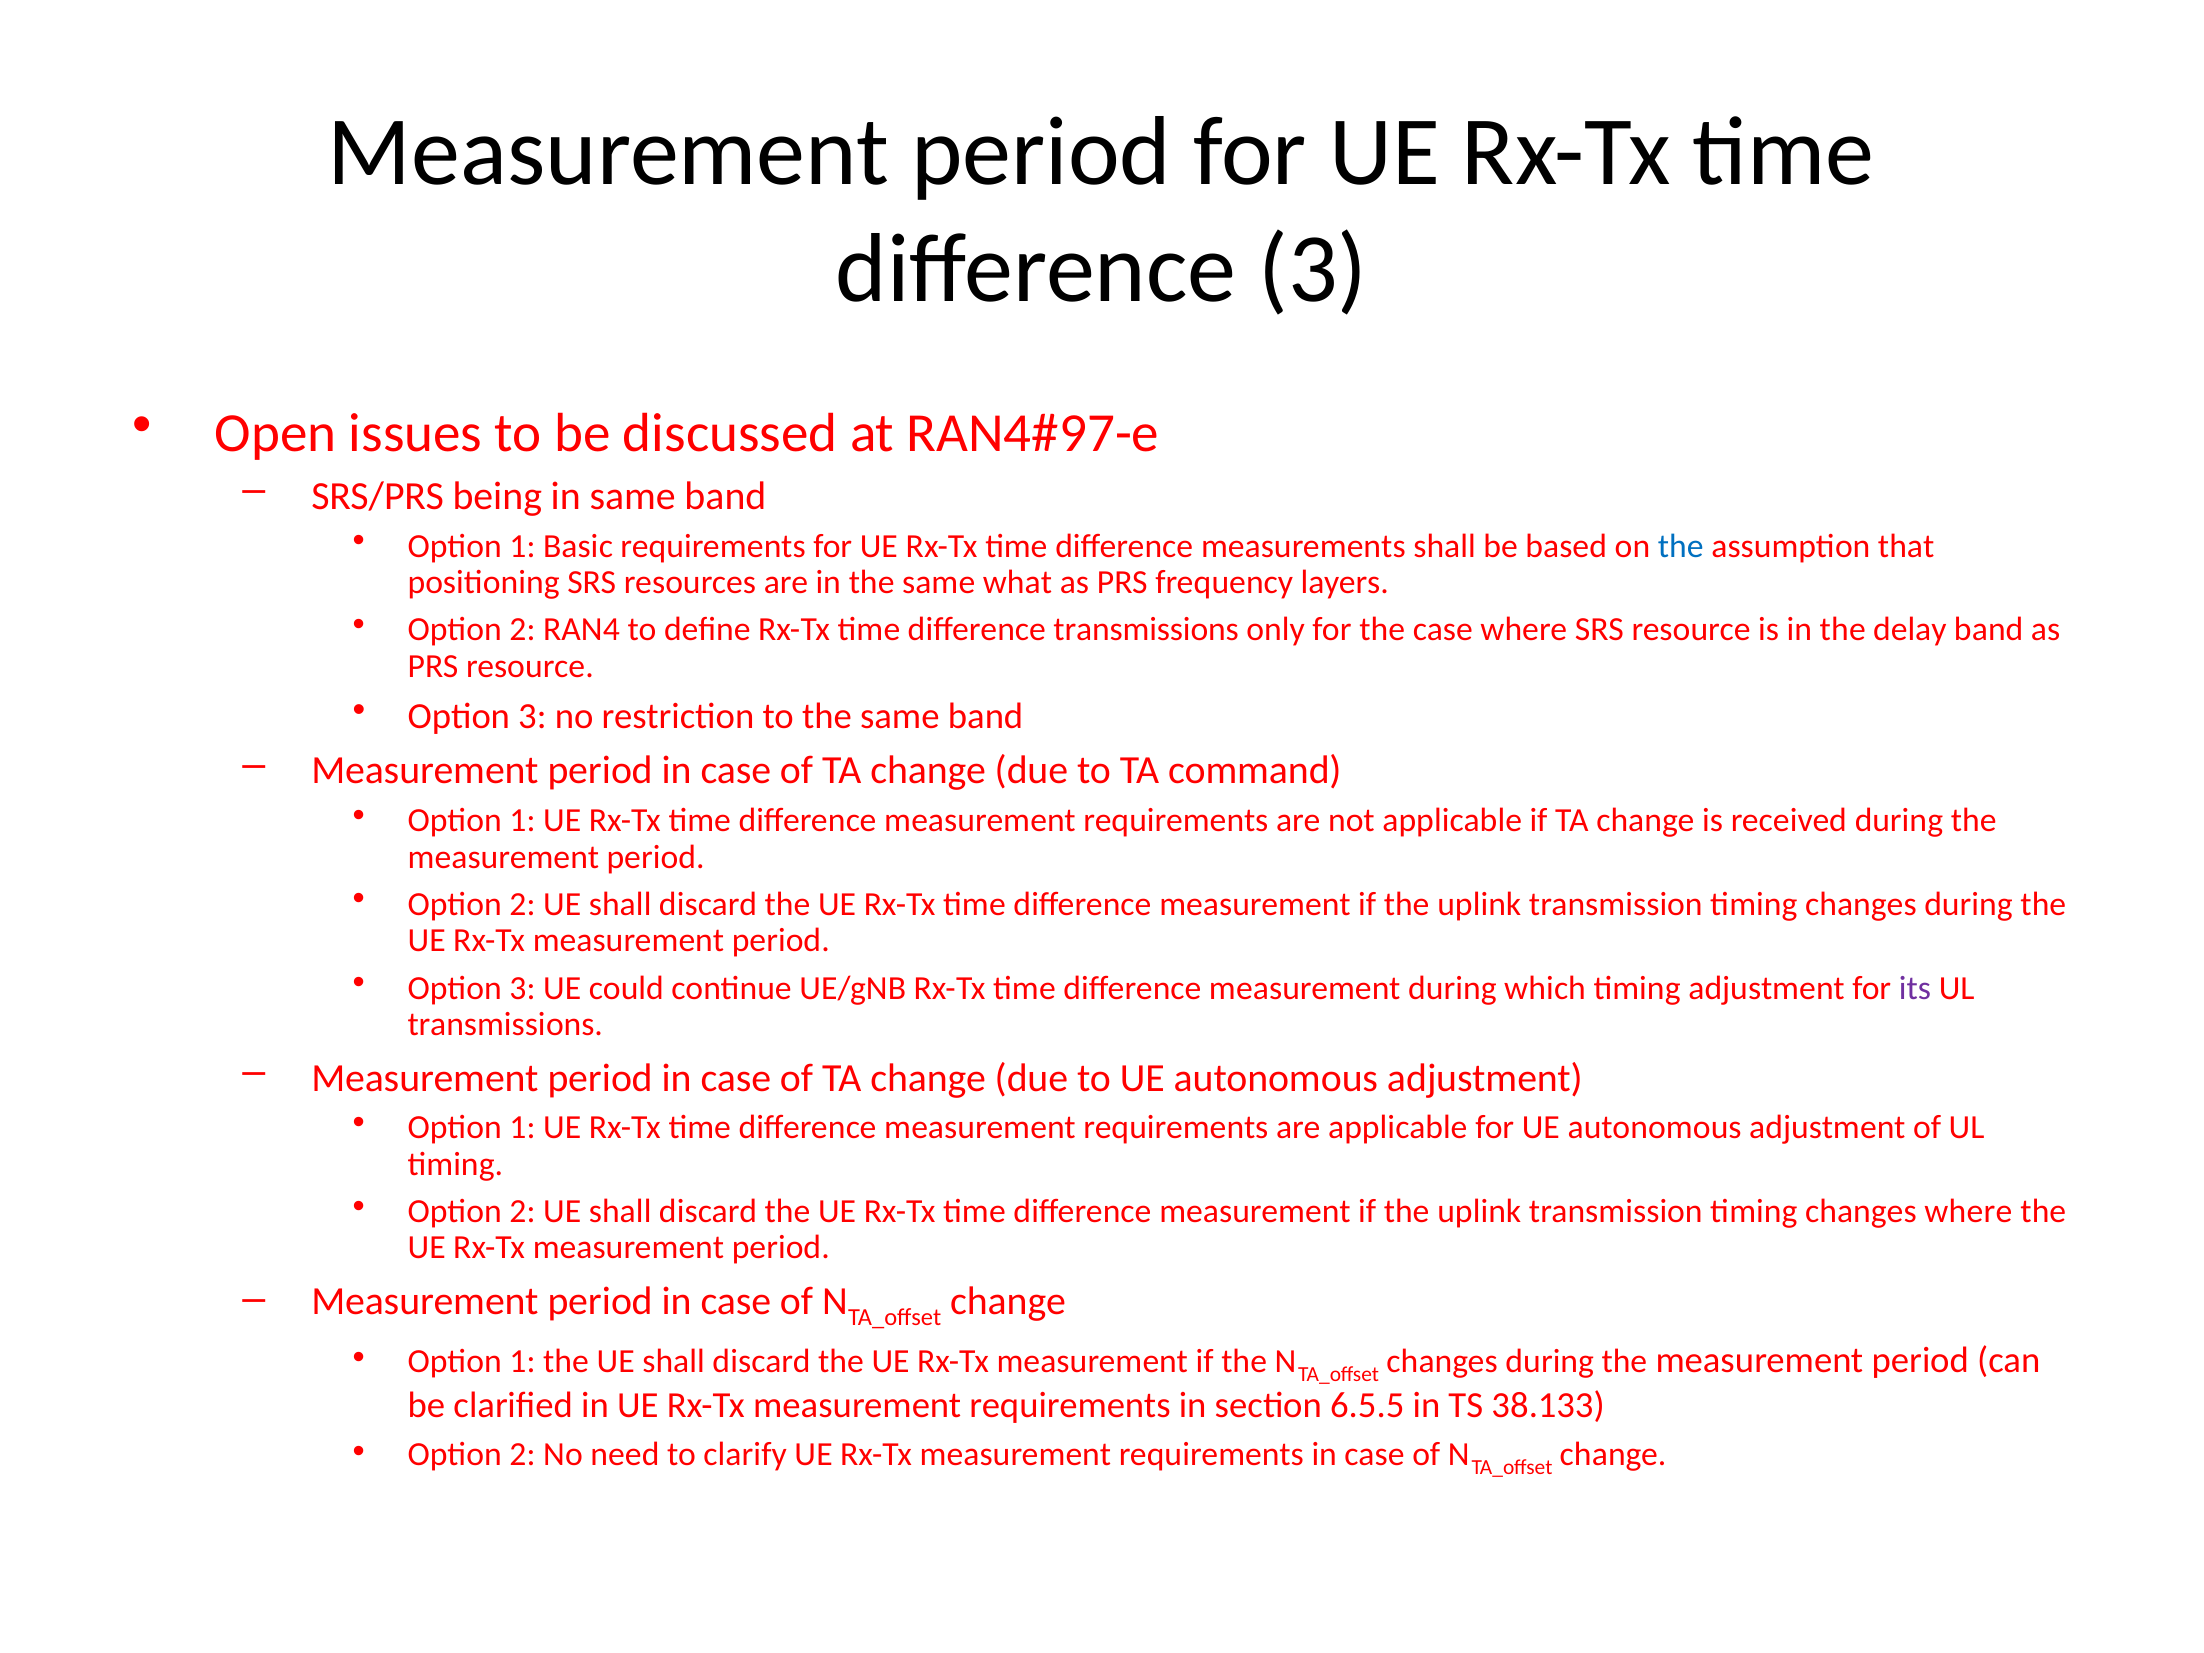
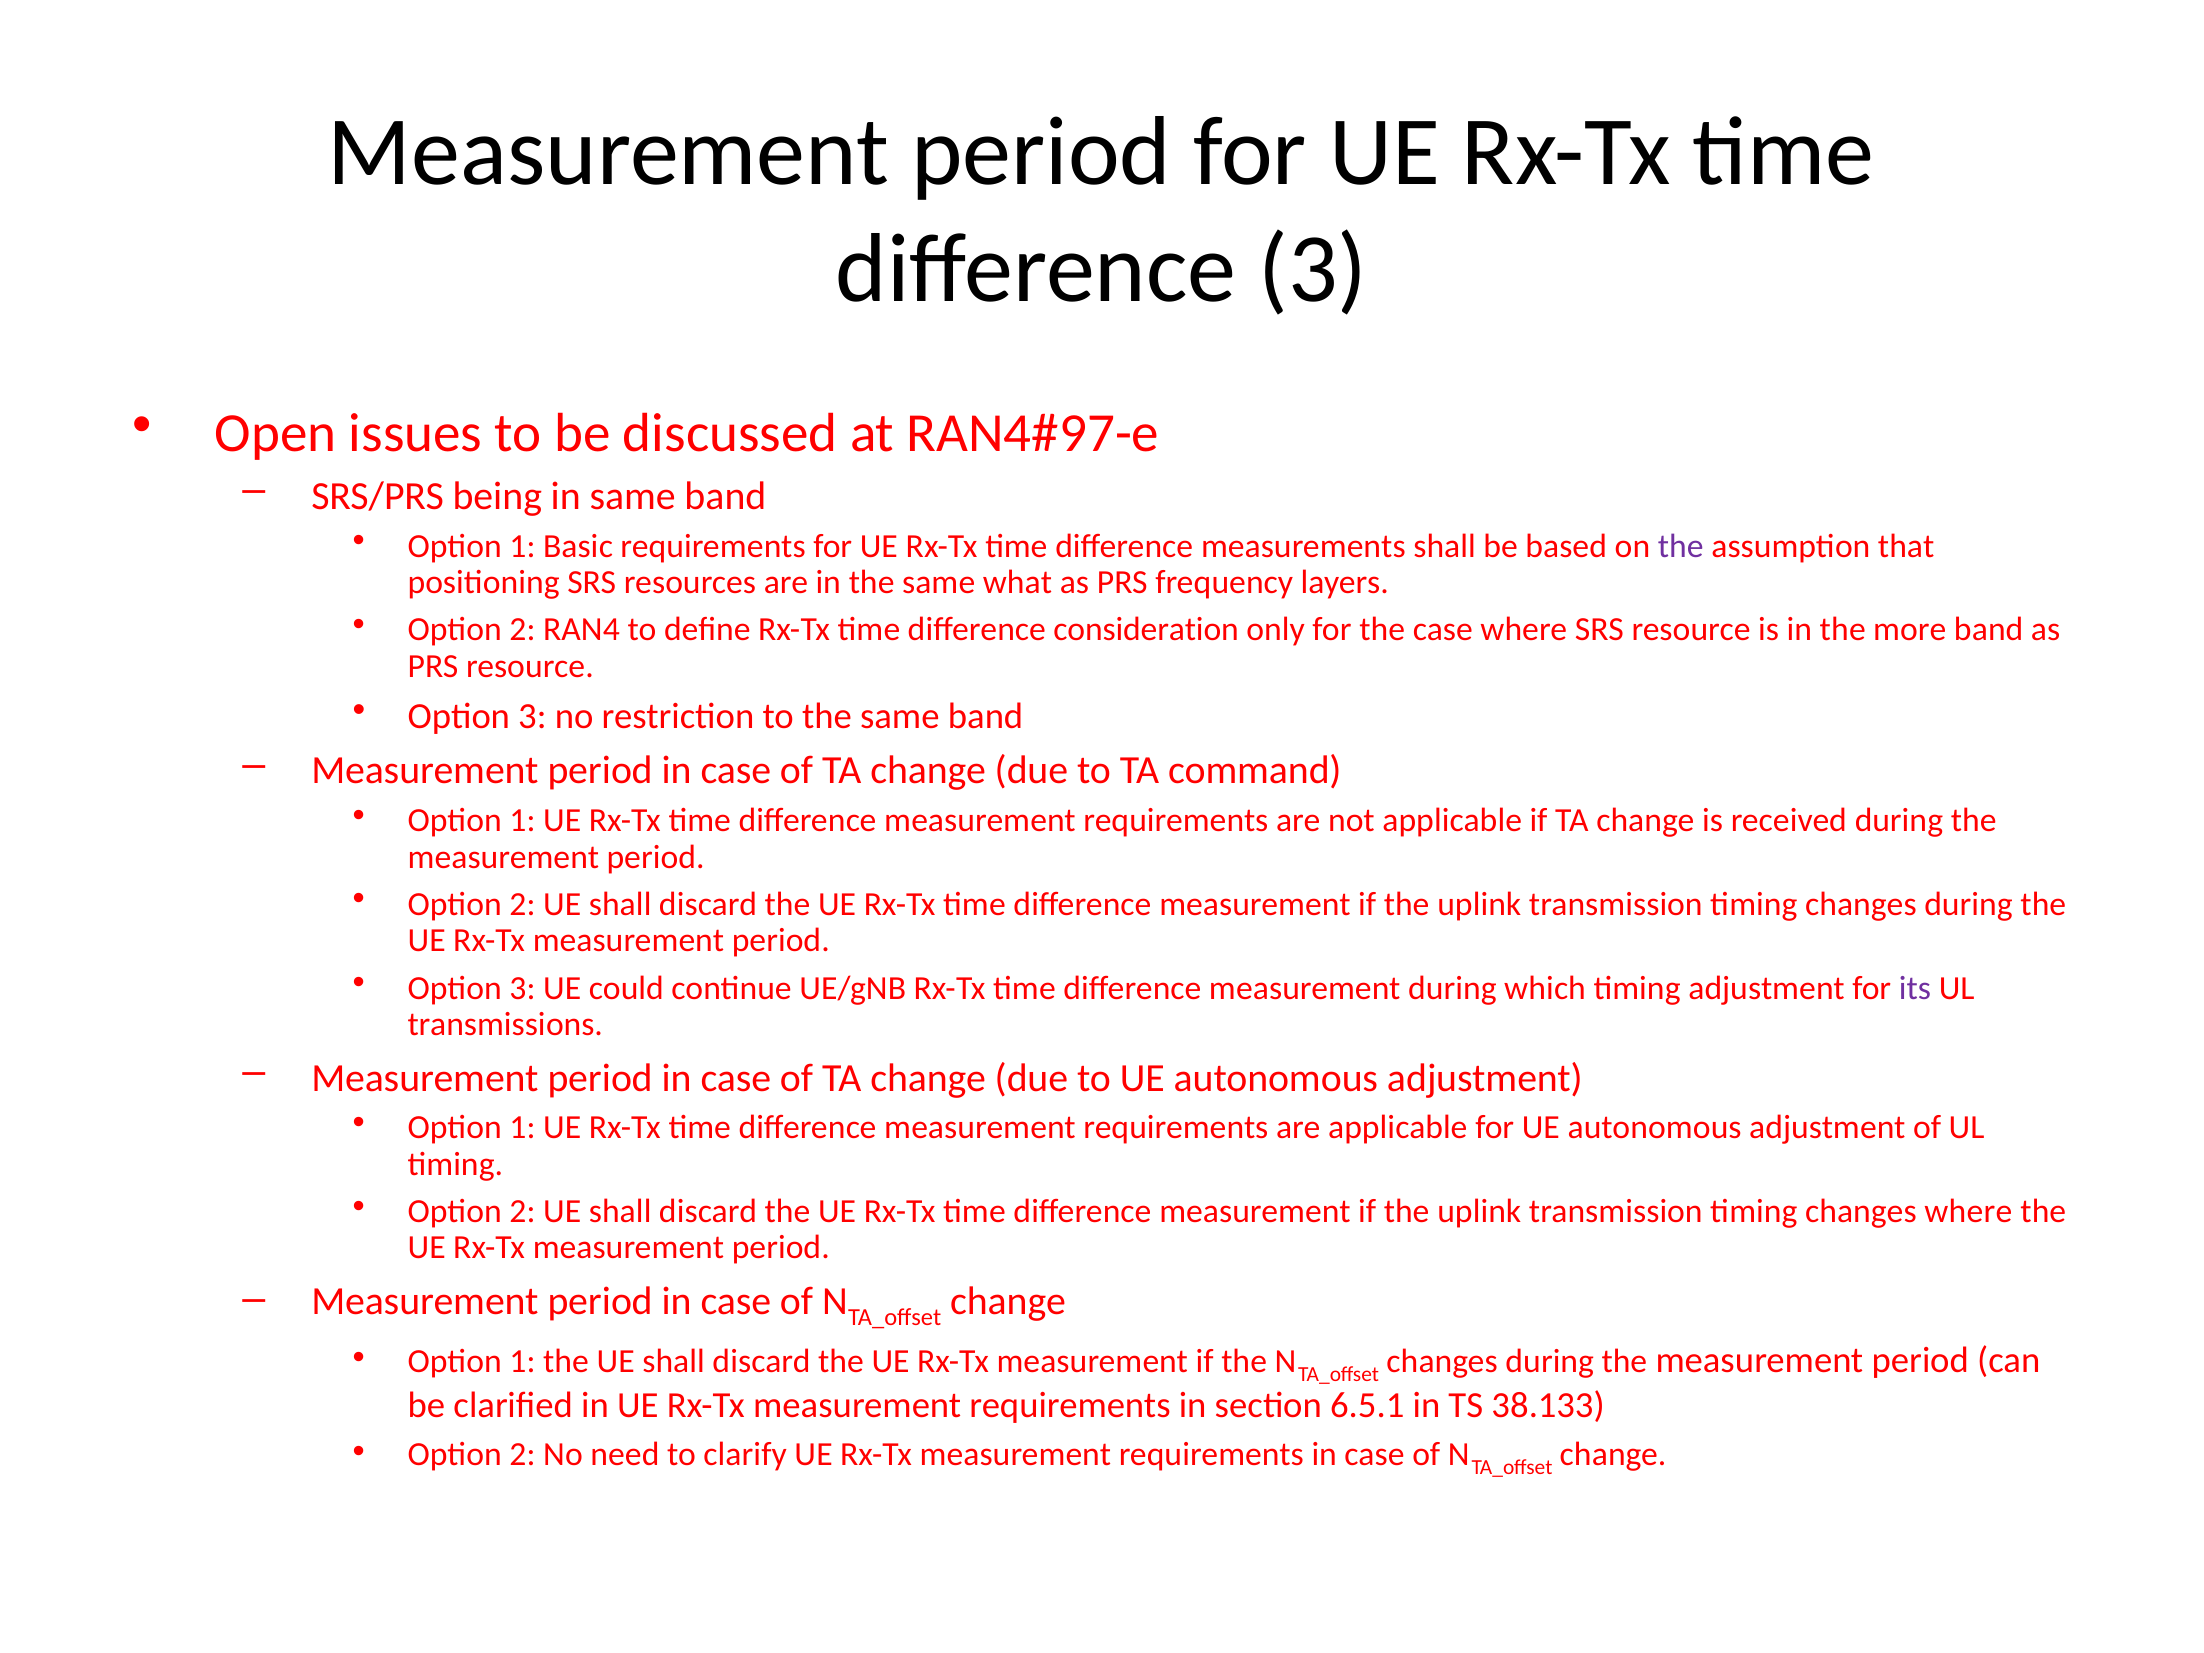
the colour: blue -> purple (1681, 546)
difference transmissions: transmissions -> consideration (1146, 630)
delay: delay -> more (1910, 630)
6.5.5: 6.5.5 -> 6.5.1 (1367, 1406)
